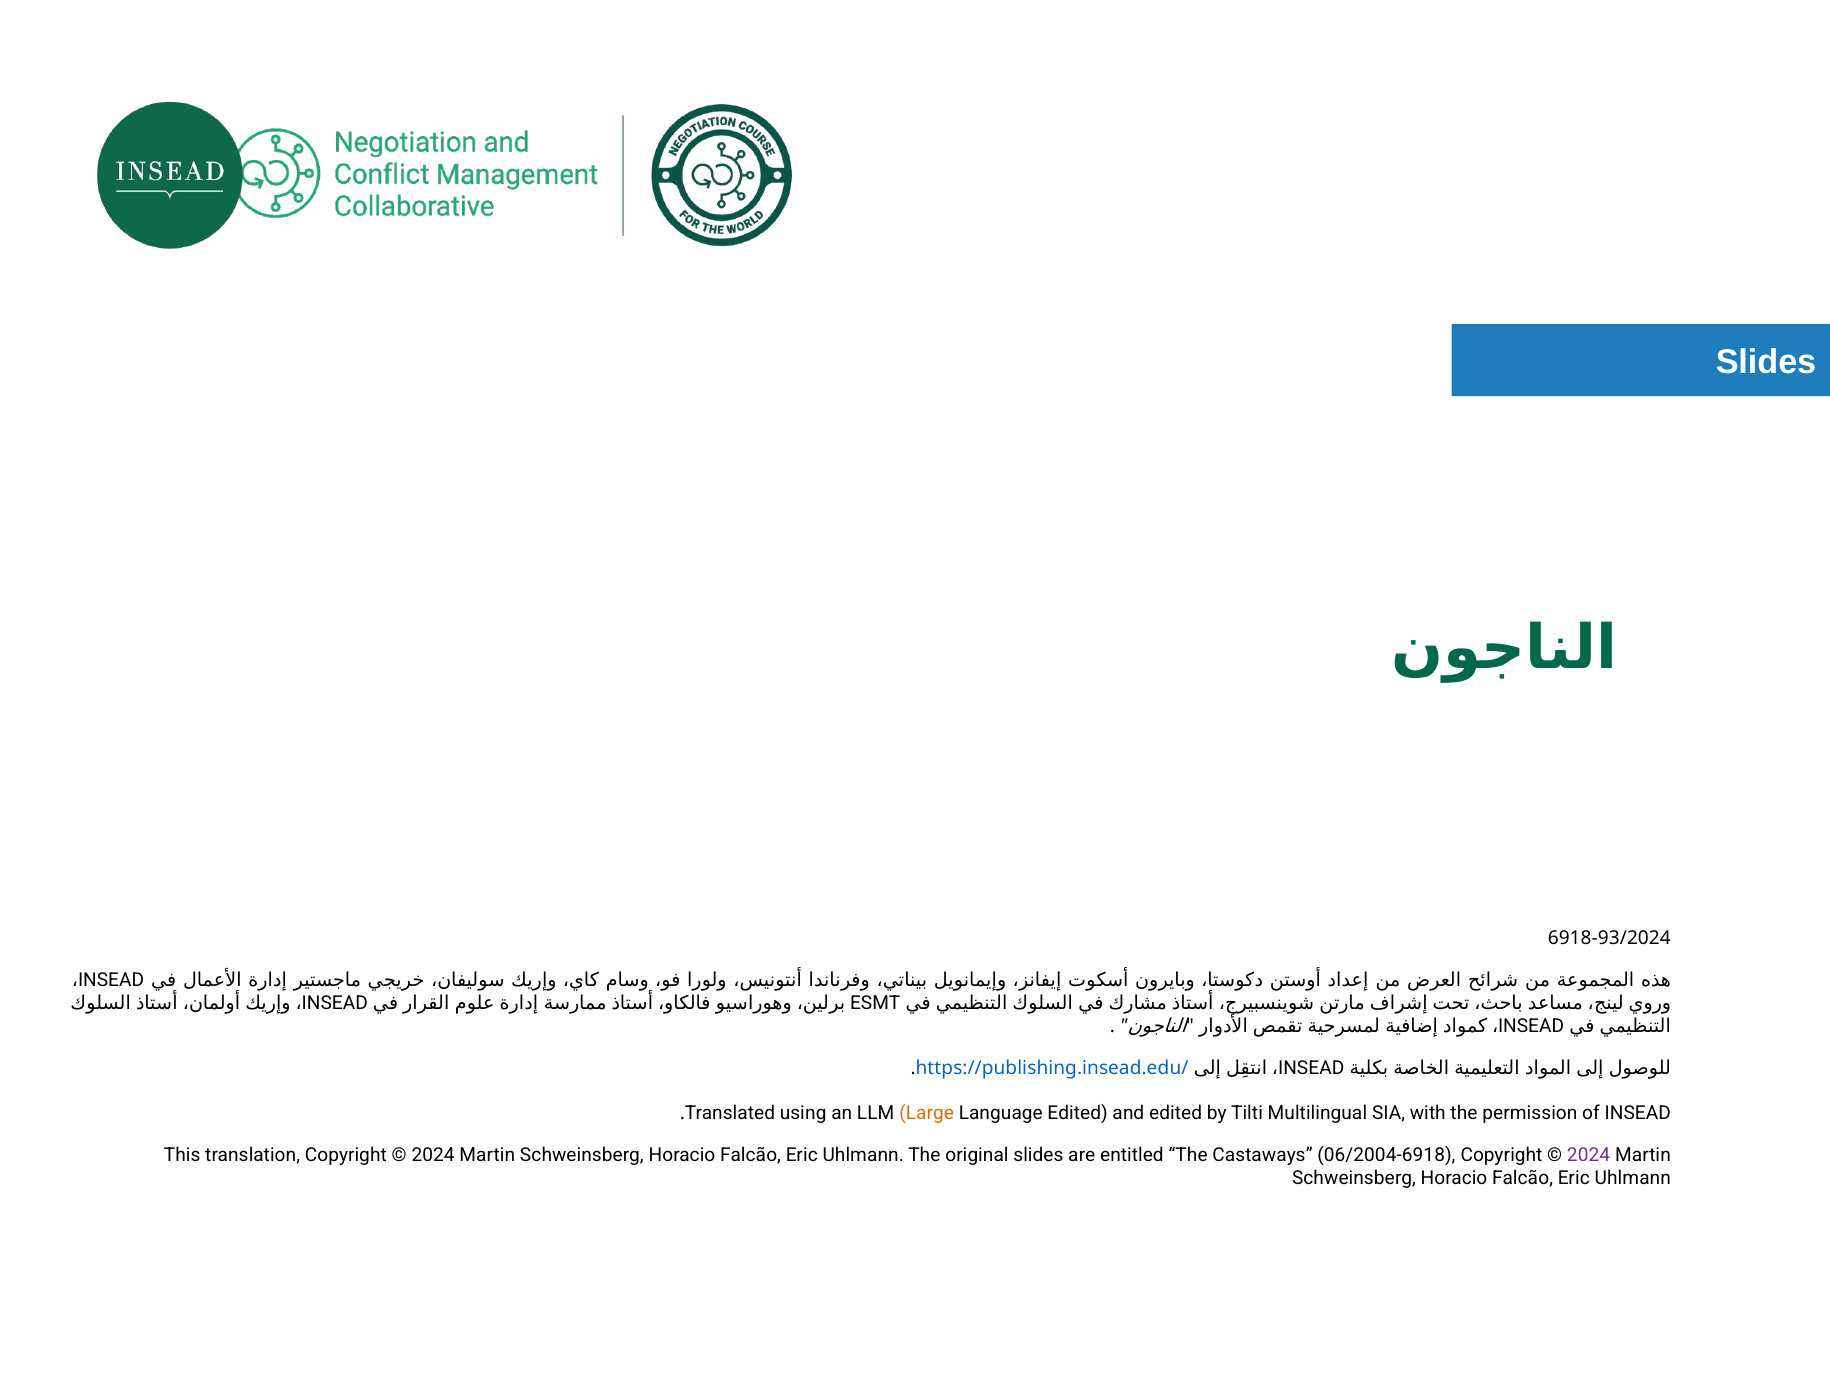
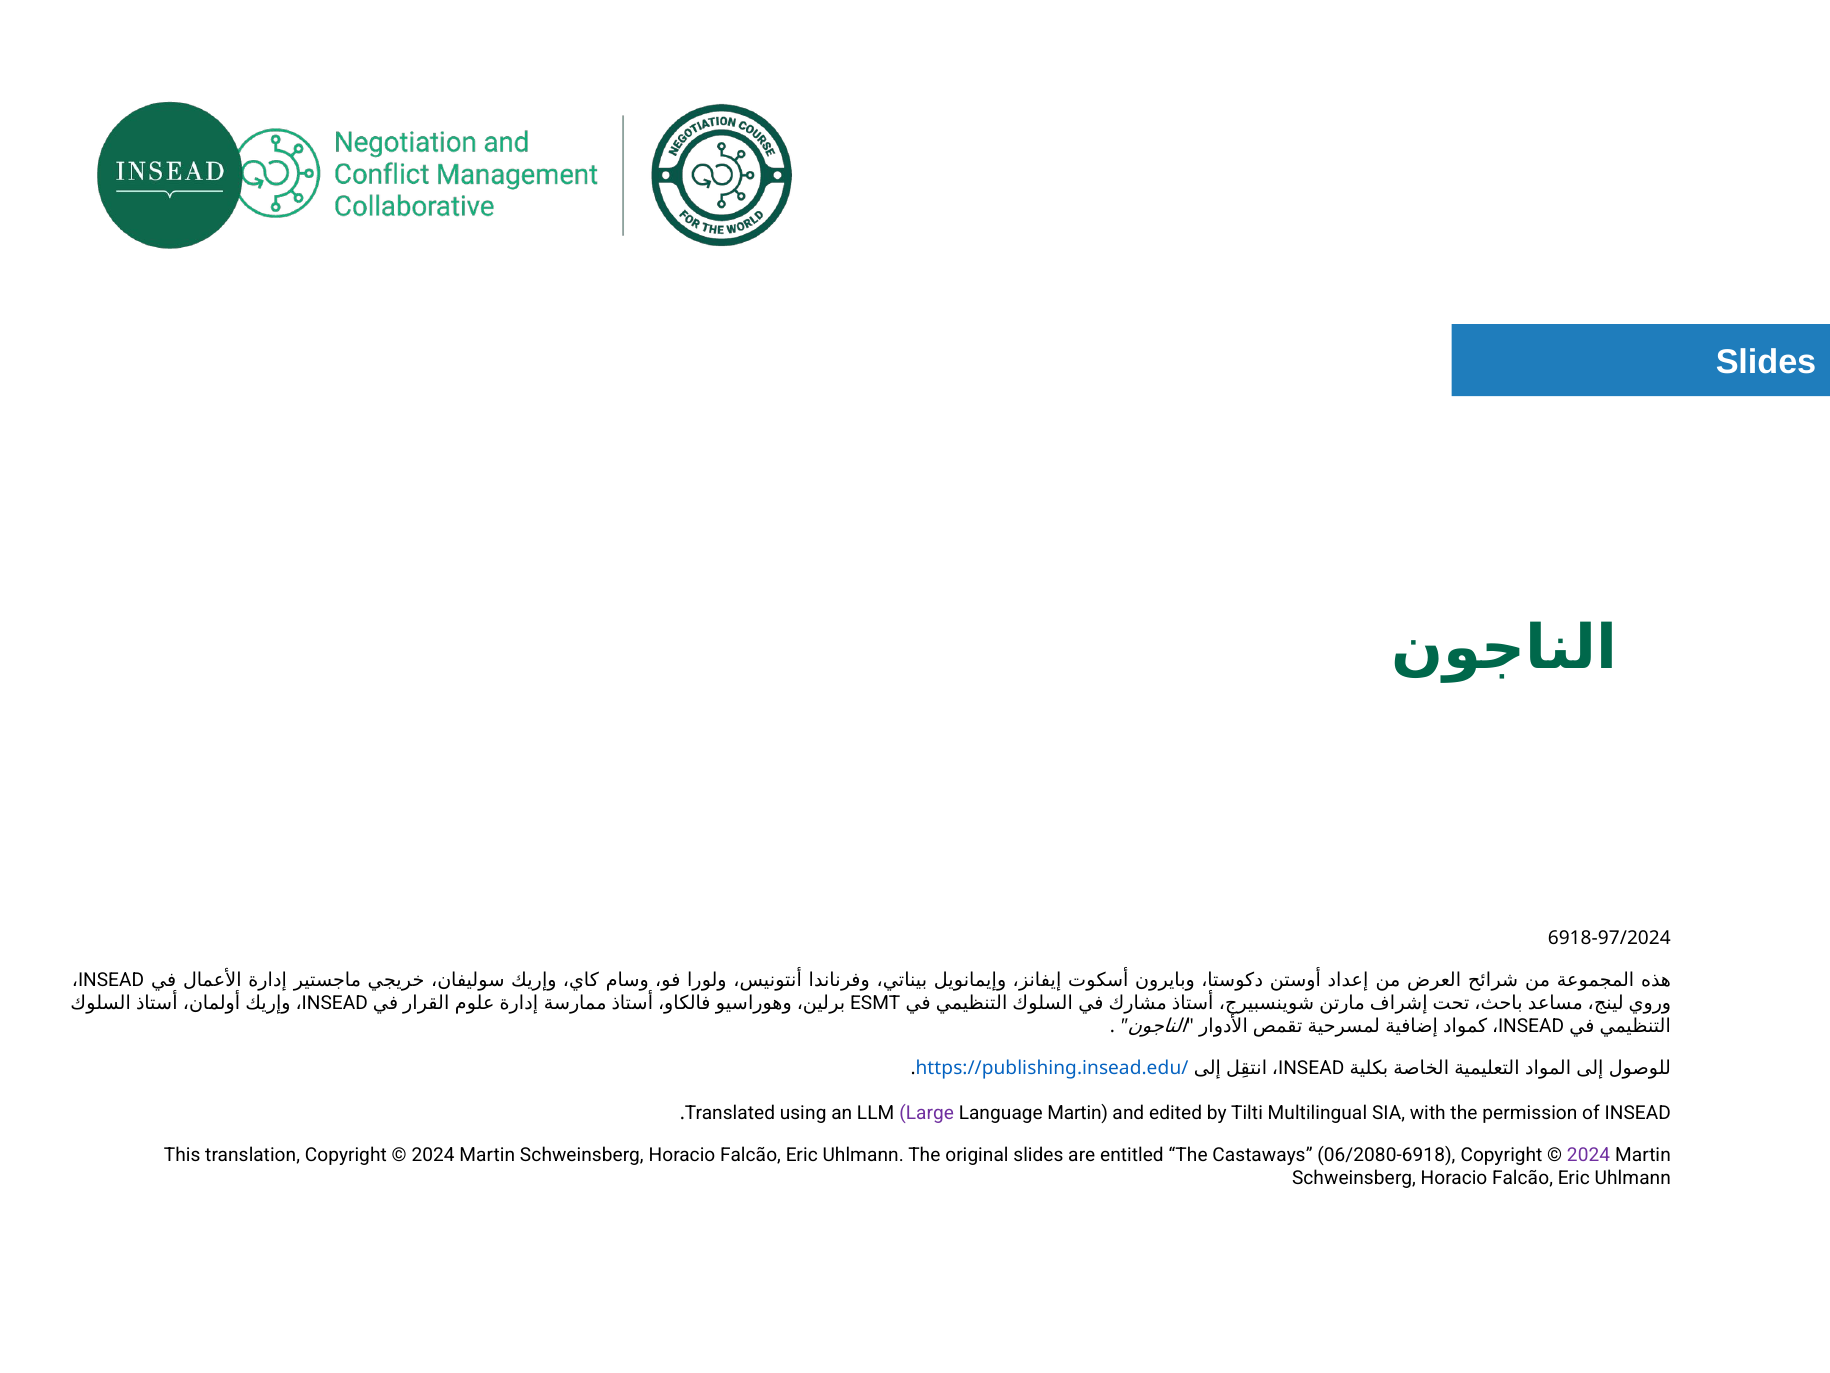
6918-93/2024: 6918-93/2024 -> 6918-97/2024 (1609, 938)
Large colour: orange -> purple (927, 1113)
Language Edited: Edited -> Martin (1078, 1113)
06/2004-6918: 06/2004-6918 -> 06/2080-6918 (1386, 1155)
